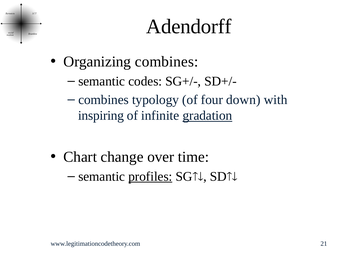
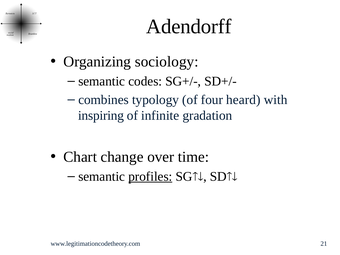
Organizing combines: combines -> sociology (167, 62)
down: down -> heard (243, 100)
gradation underline: present -> none (207, 116)
